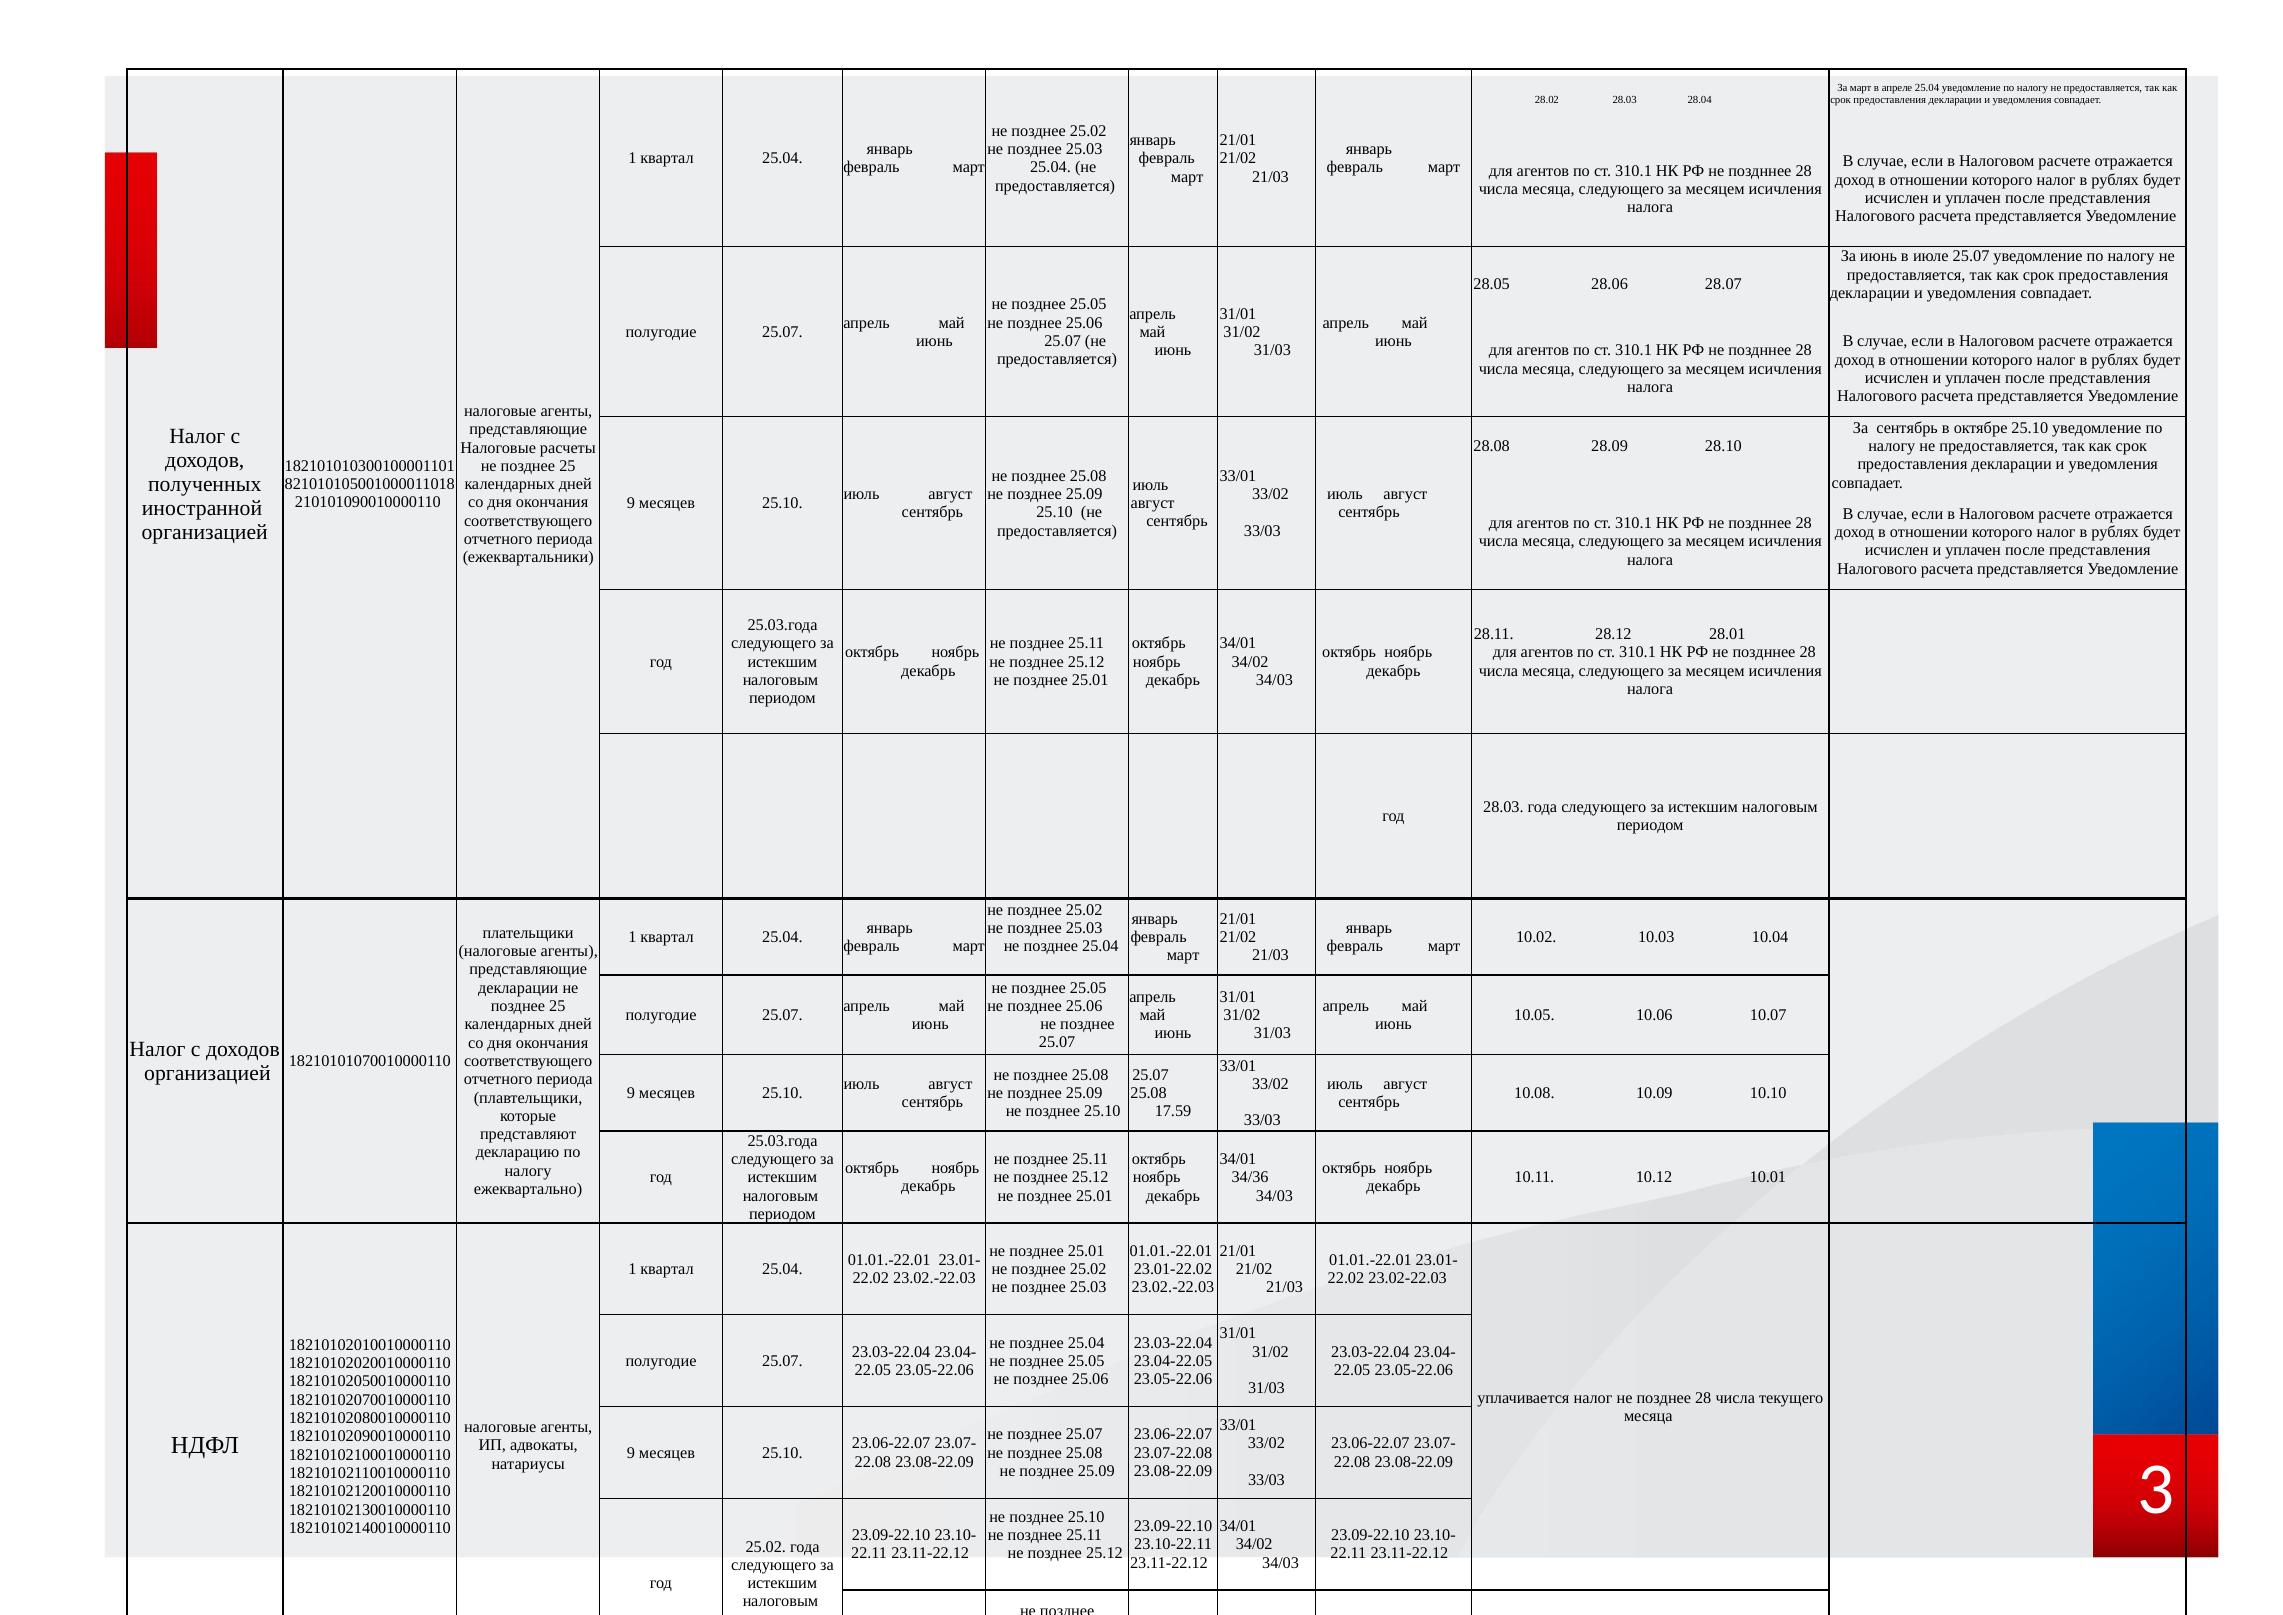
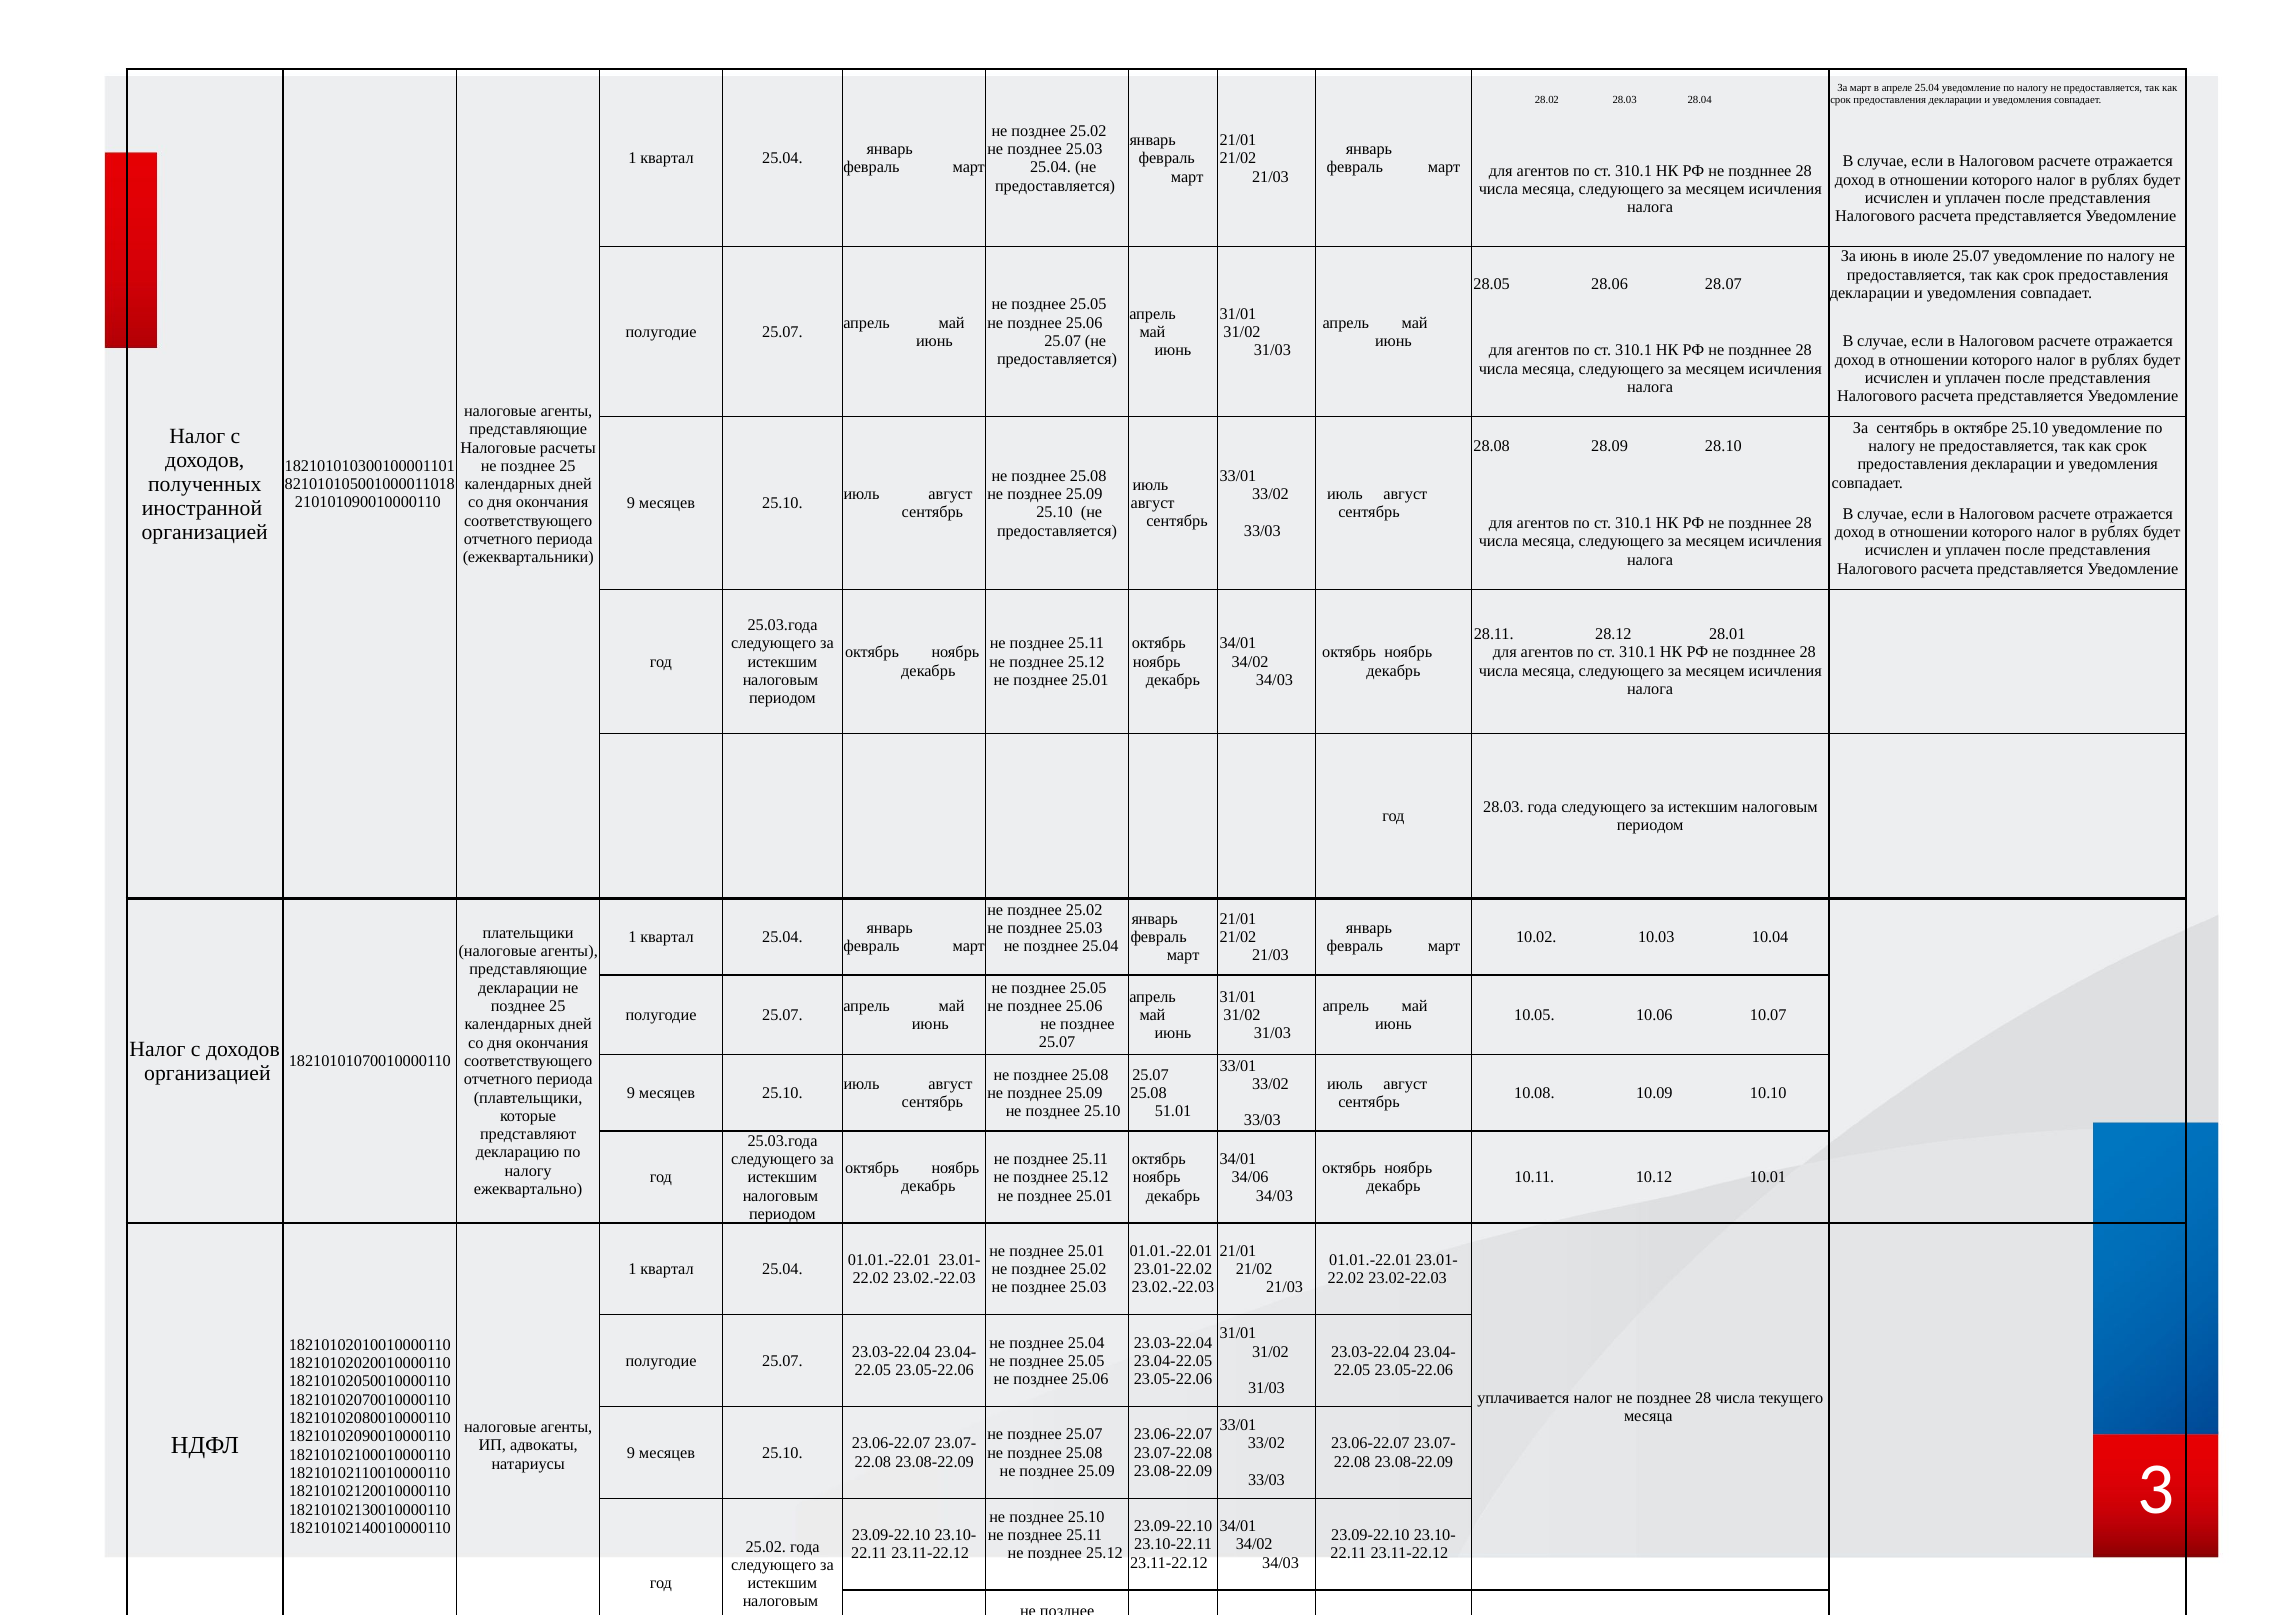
17.59: 17.59 -> 51.01 (1173, 1111)
34/36: 34/36 -> 34/06 (1250, 1177)
